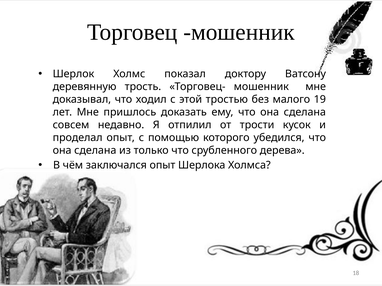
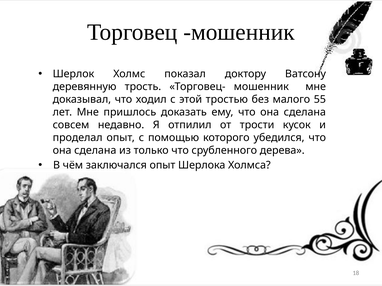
19: 19 -> 55 (320, 100)
